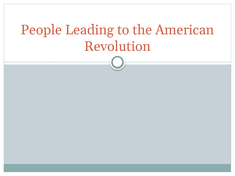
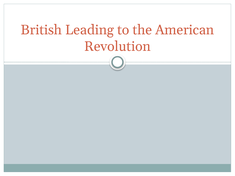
People: People -> British (41, 30)
